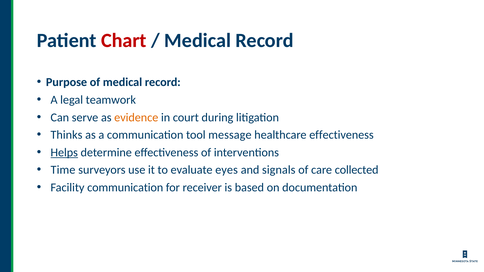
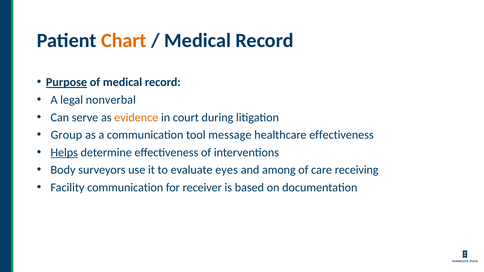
Chart colour: red -> orange (124, 41)
Purpose underline: none -> present (67, 82)
teamwork: teamwork -> nonverbal (111, 100)
Thinks: Thinks -> Group (66, 135)
Time: Time -> Body (63, 170)
signals: signals -> among (279, 170)
collected: collected -> receiving (357, 170)
